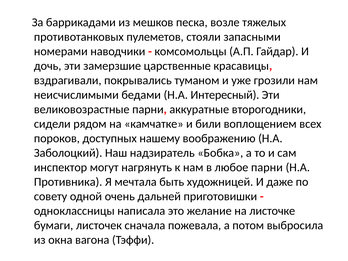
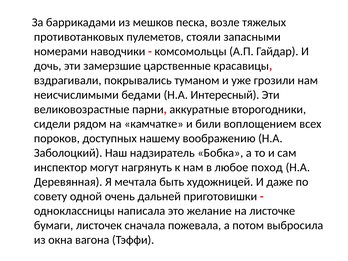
любое парни: парни -> поход (267, 167)
Противника: Противника -> Деревянная (68, 182)
